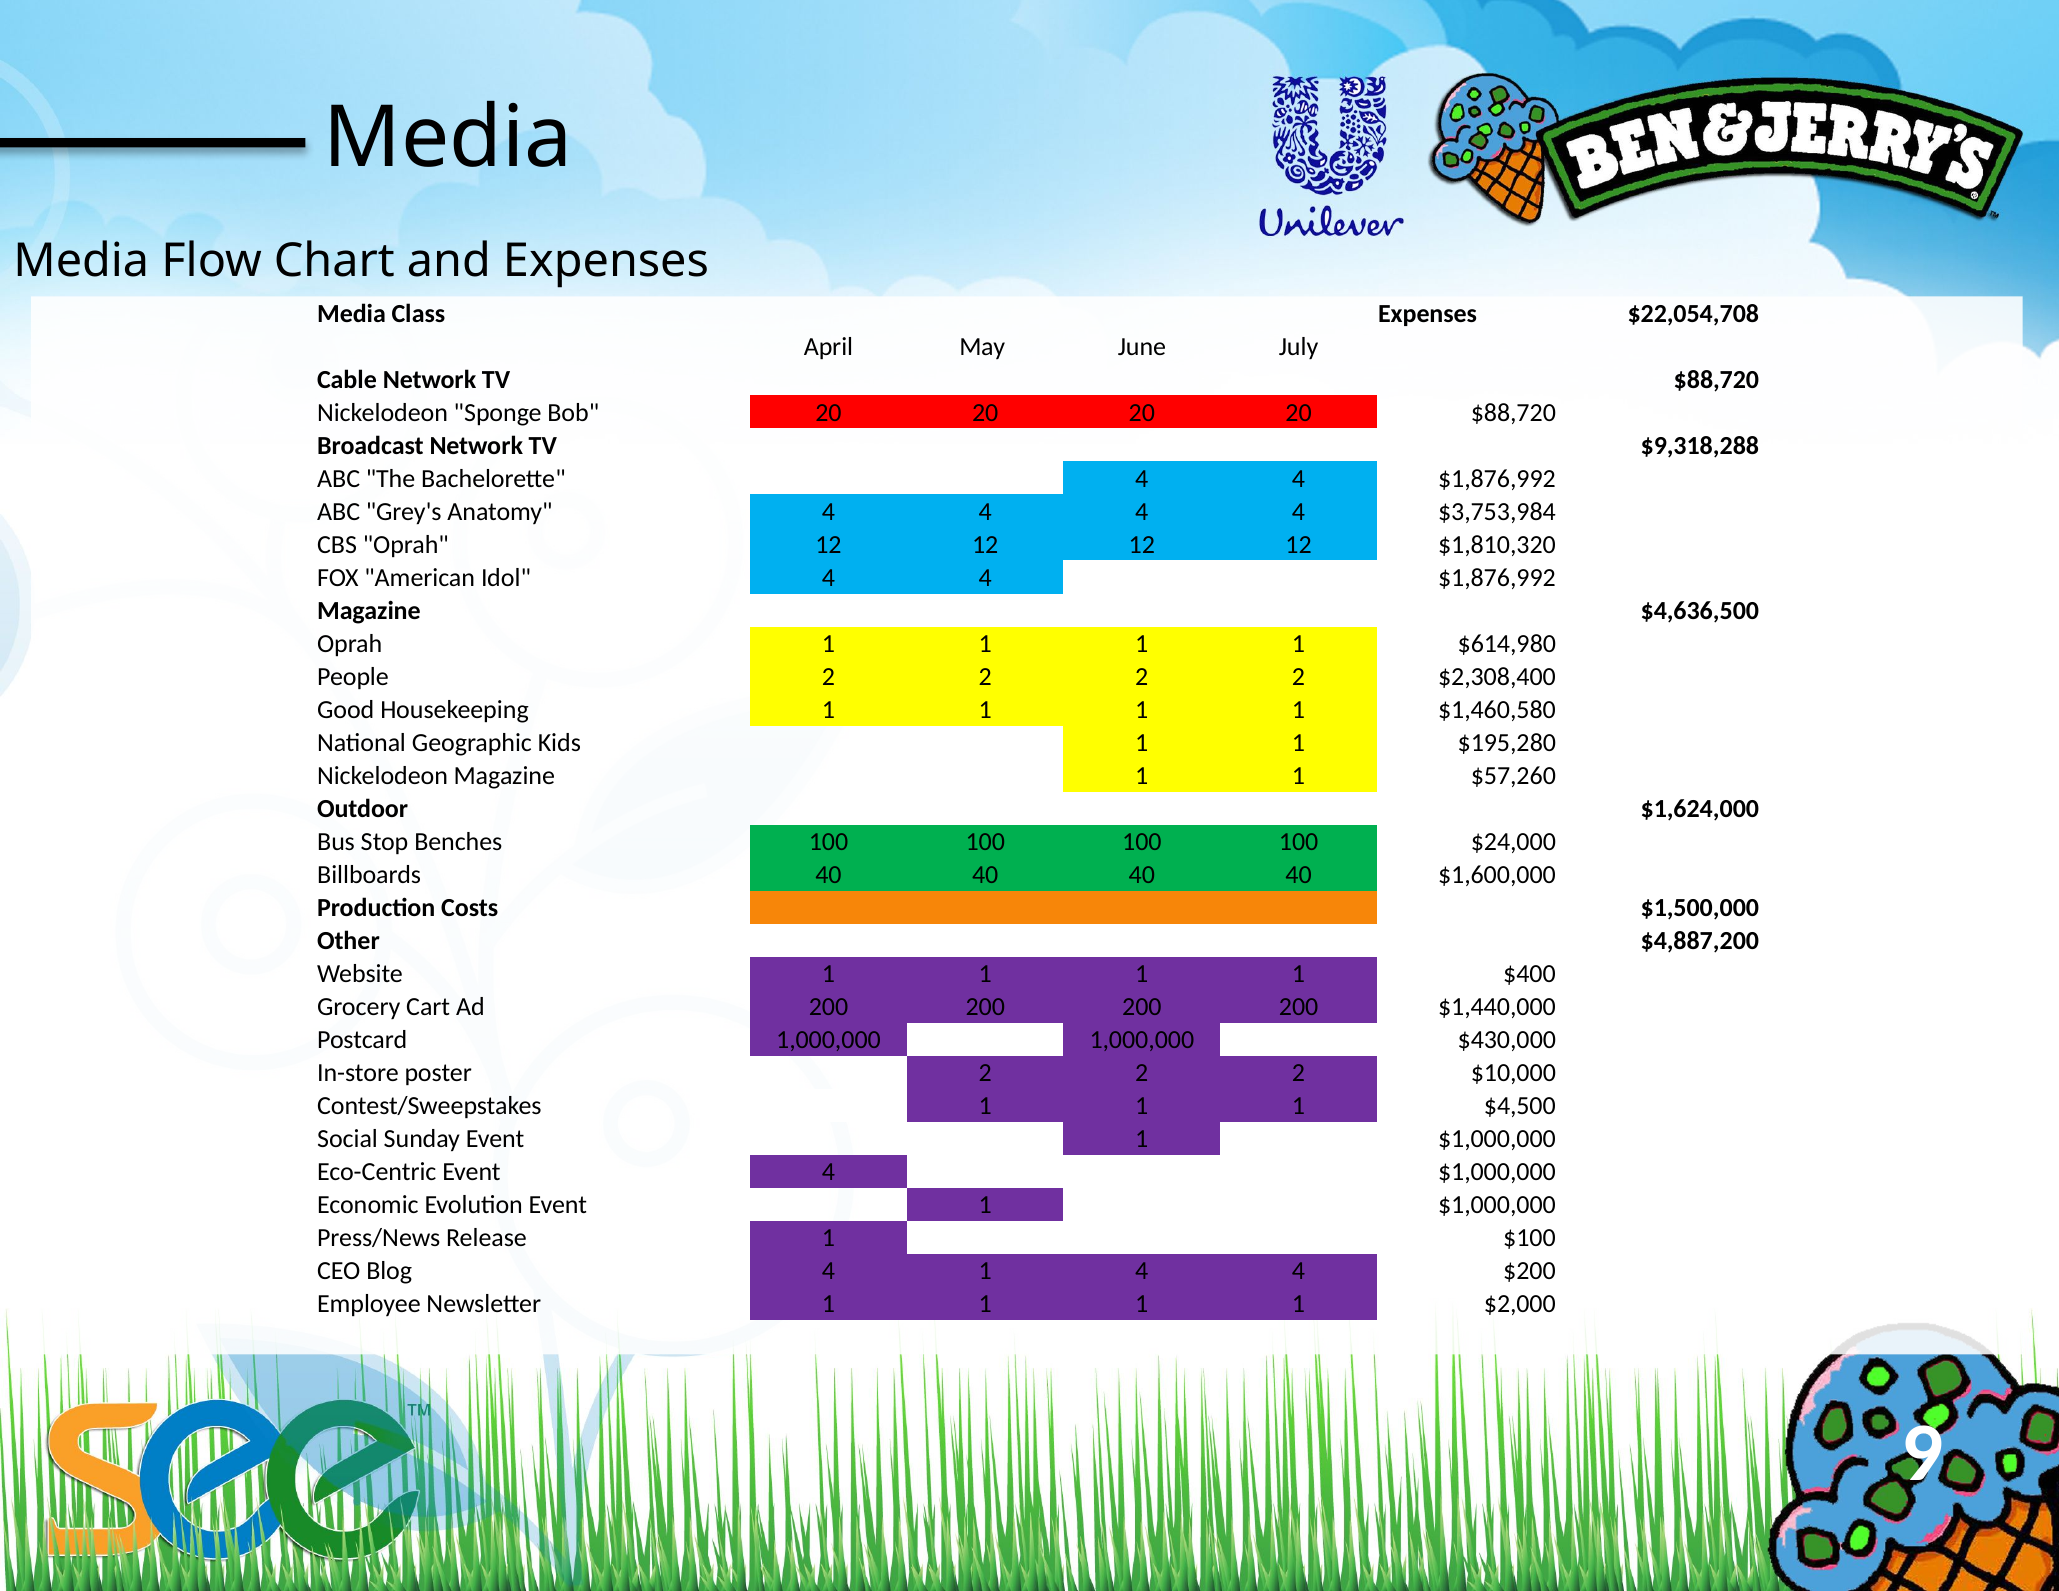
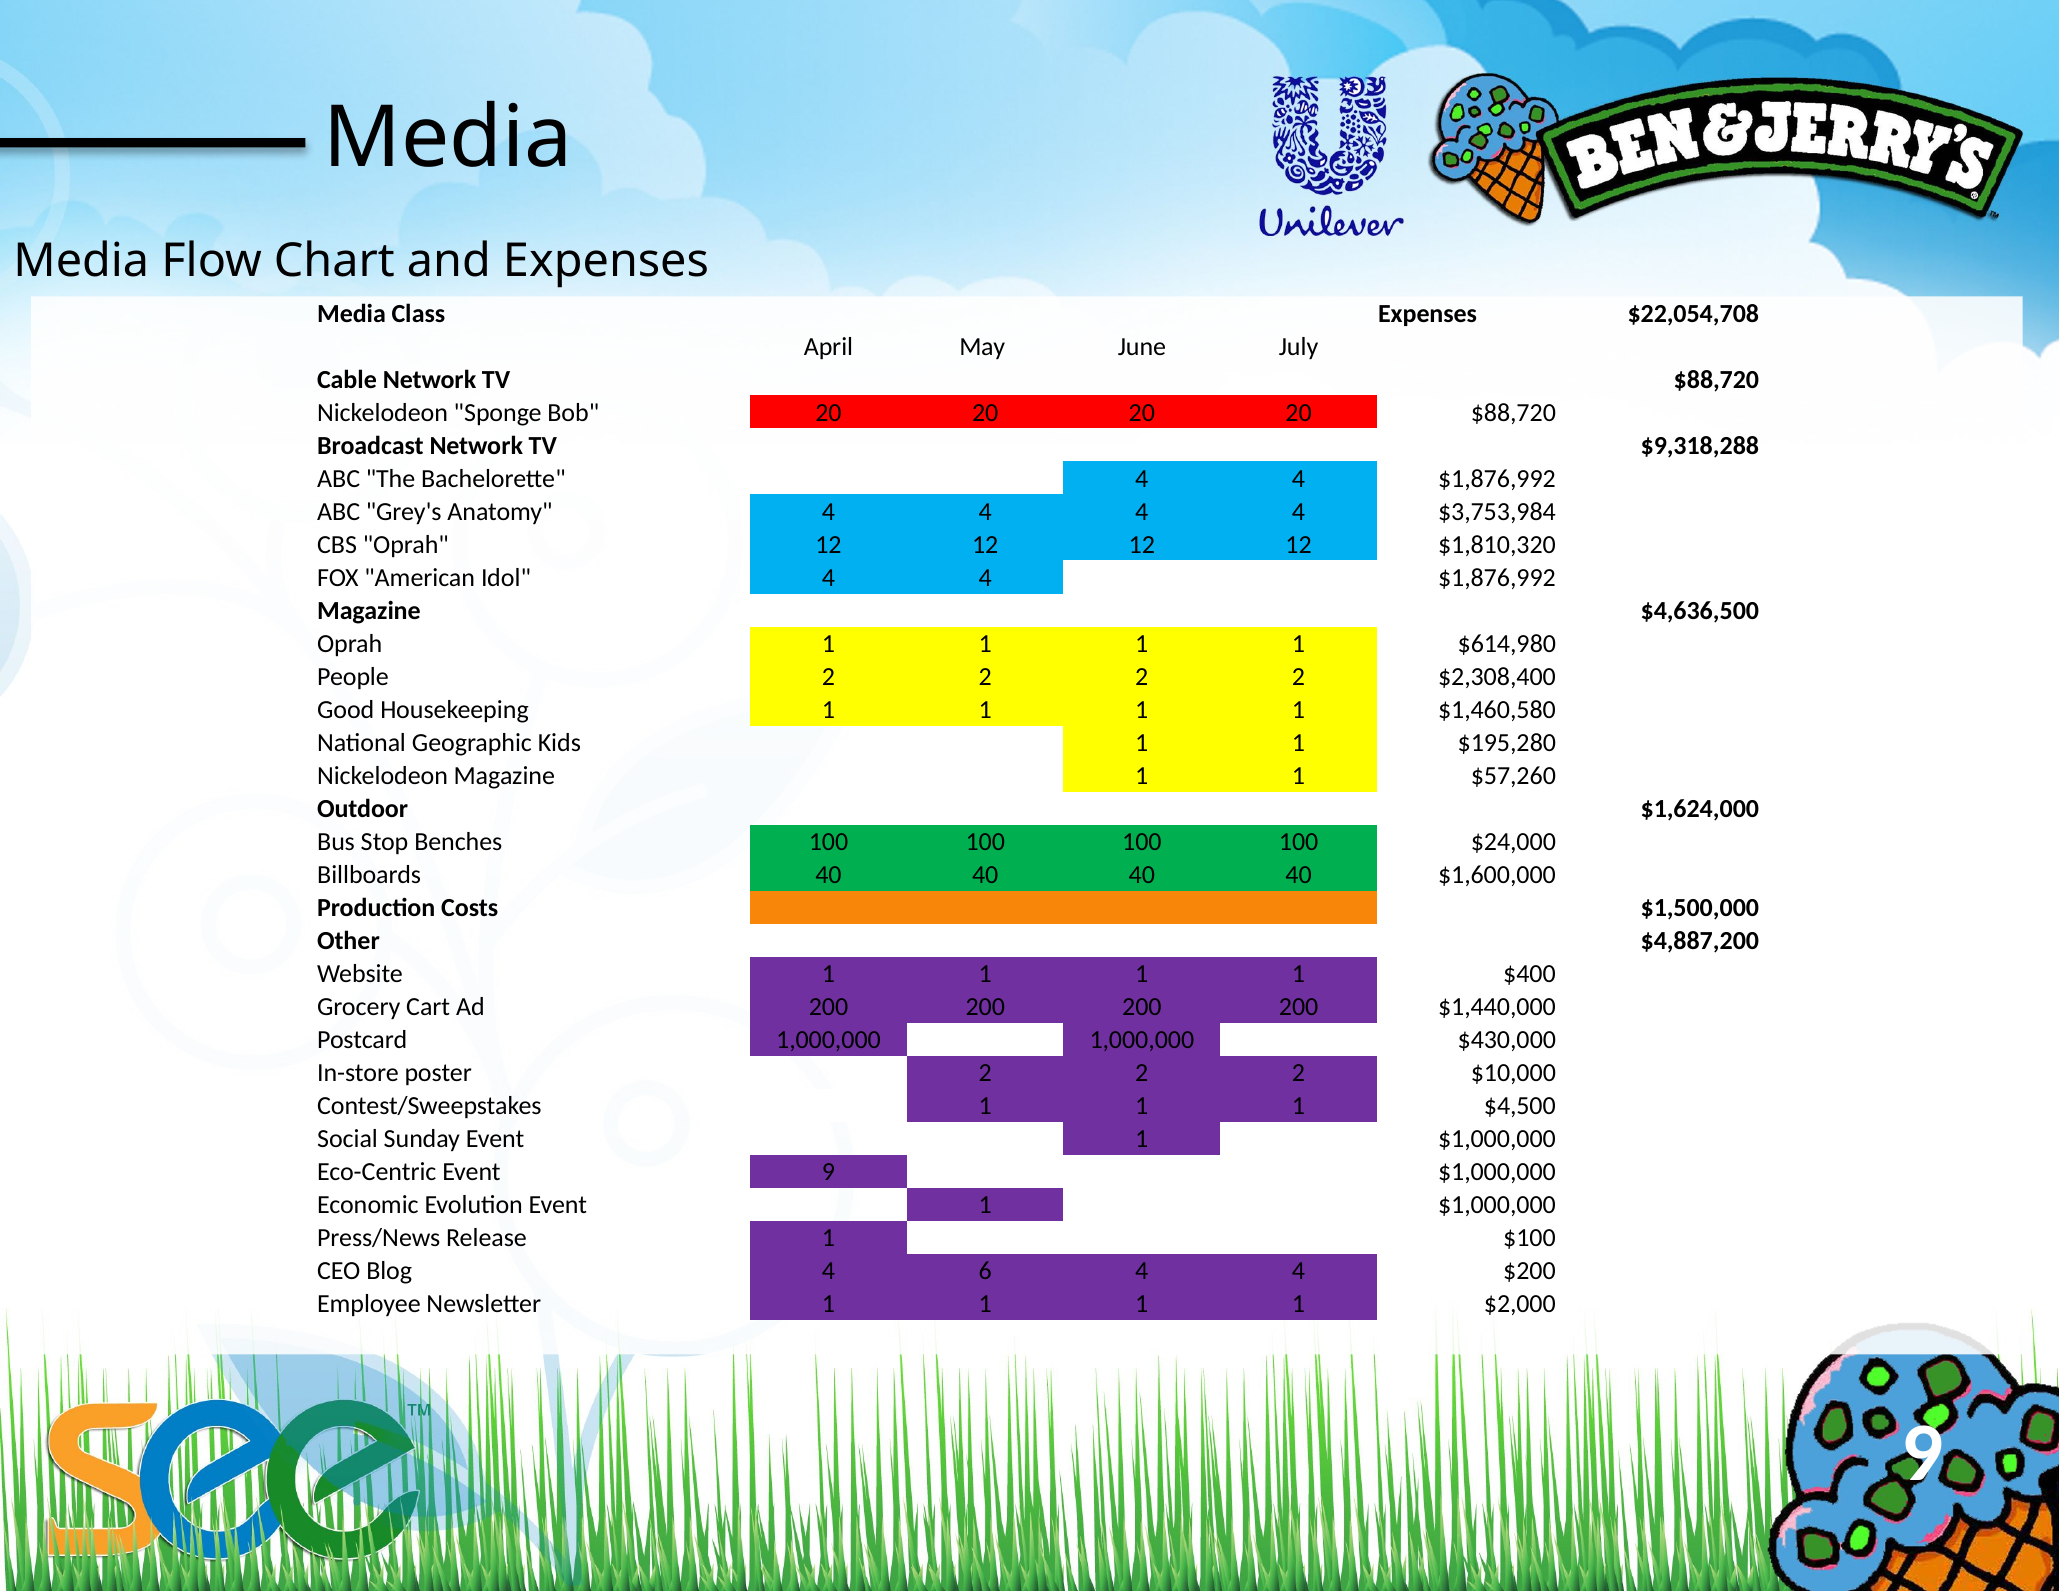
Event 4: 4 -> 9 (828, 1172)
4 1: 1 -> 6 (985, 1271)
